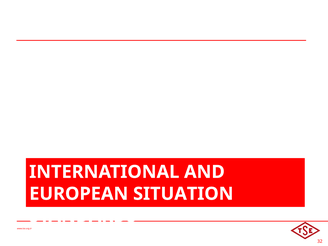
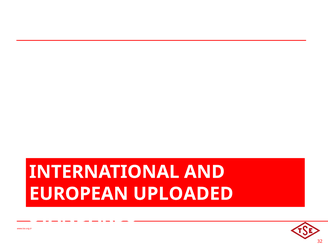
SITUATION: SITUATION -> UPLOADED (183, 194)
